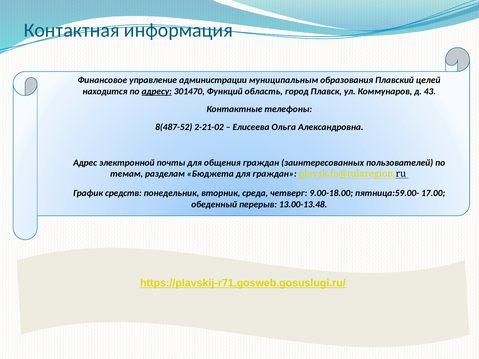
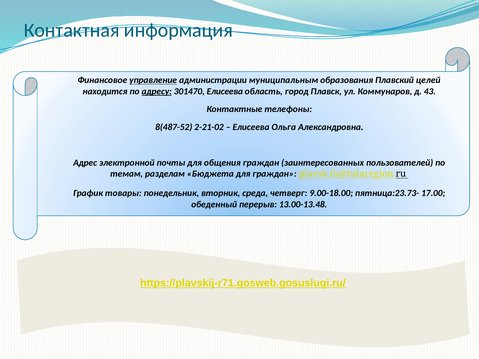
управление underline: none -> present (153, 80)
301470 Функций: Функций -> Елисеева (225, 91)
средств: средств -> товары (123, 193)
пятница:59.00-: пятница:59.00- -> пятница:23.73- (387, 193)
